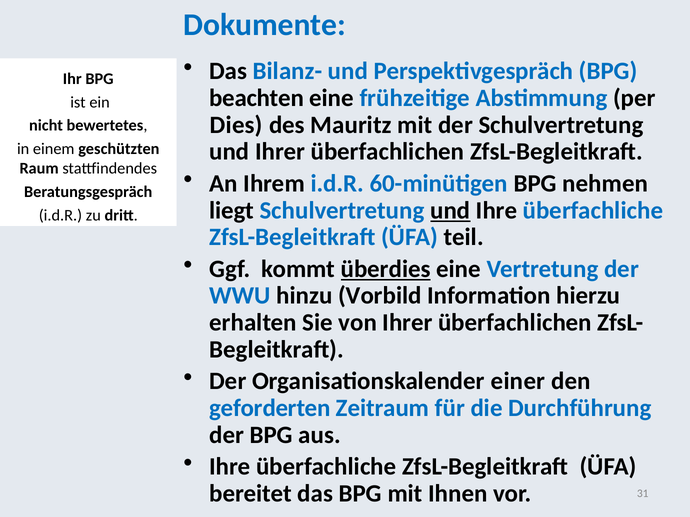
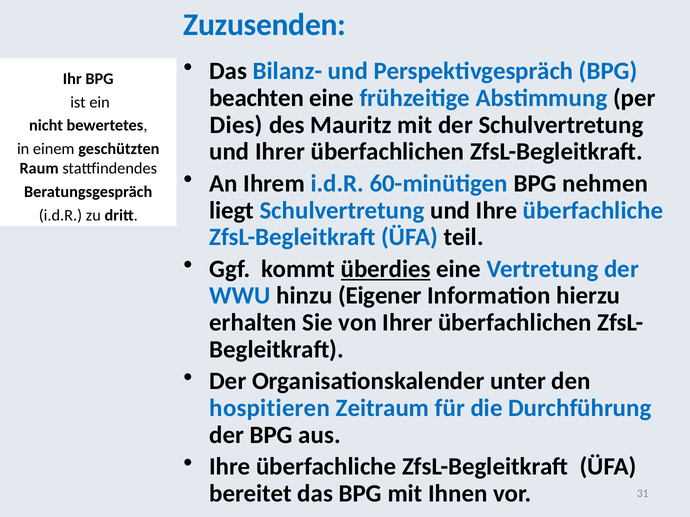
Dokumente: Dokumente -> Zuzusenden (265, 25)
und underline: present -> none (450, 211)
Vorbild: Vorbild -> Eigener (380, 296)
einer: einer -> unter (518, 382)
geforderten: geforderten -> hospitieren (270, 408)
